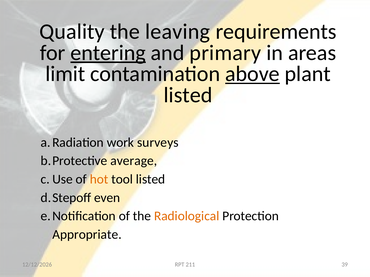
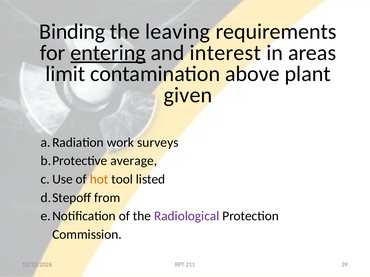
Quality: Quality -> Binding (72, 32)
primary: primary -> interest (225, 53)
above underline: present -> none (252, 74)
listed: listed -> given (188, 95)
even: even -> from (107, 198)
Radiological colour: orange -> purple (187, 216)
Appropriate: Appropriate -> Commission (87, 235)
